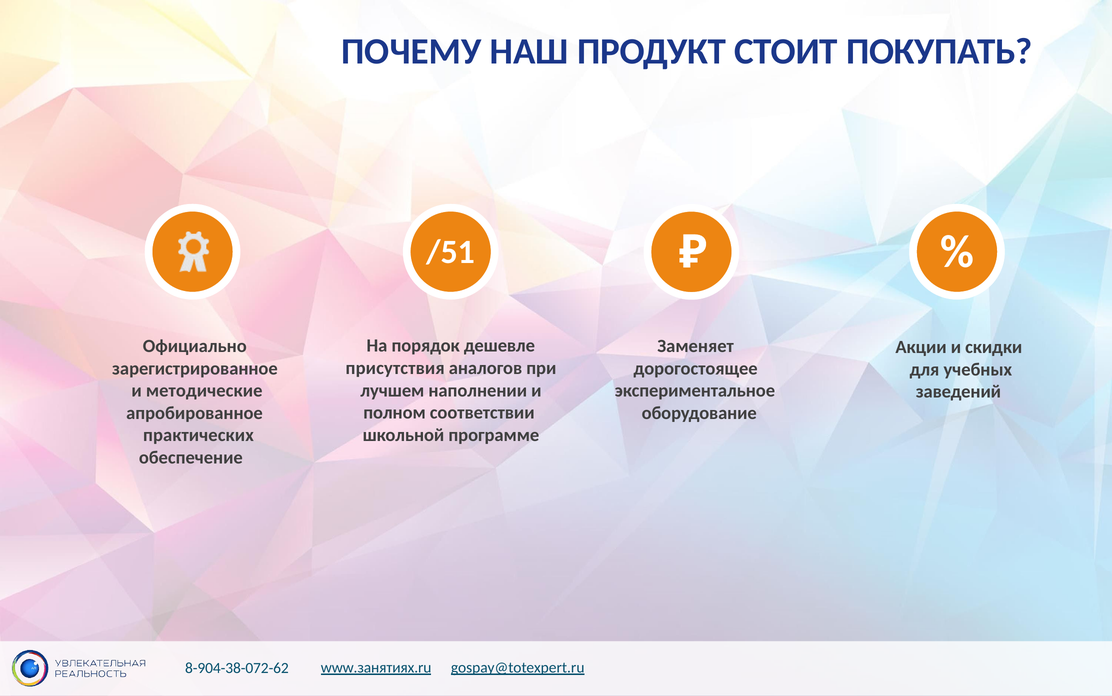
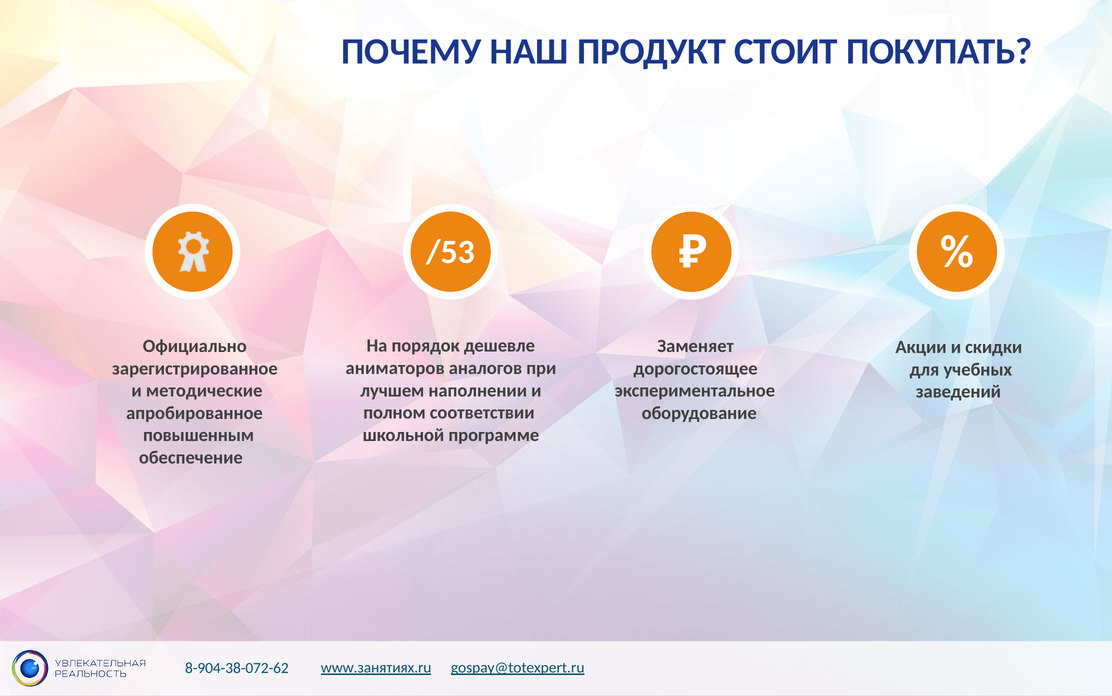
/51: /51 -> /53 (451, 252)
присутствия: присутствия -> аниматоров (395, 368)
практических: практических -> повышенным (199, 435)
